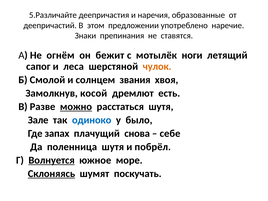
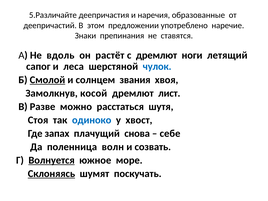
огнём: огнём -> вдоль (60, 55)
бежит: бежит -> растёт (110, 55)
с мотылёк: мотылёк -> дремлют (157, 55)
чулок colour: orange -> blue (157, 66)
Смолой underline: none -> present (47, 80)
есть: есть -> лист (169, 93)
можно underline: present -> none (76, 107)
Зале: Зале -> Стоя (38, 120)
было: было -> хвост (139, 120)
поленница шутя: шутя -> волн (113, 147)
побрёл: побрёл -> созвать (153, 147)
